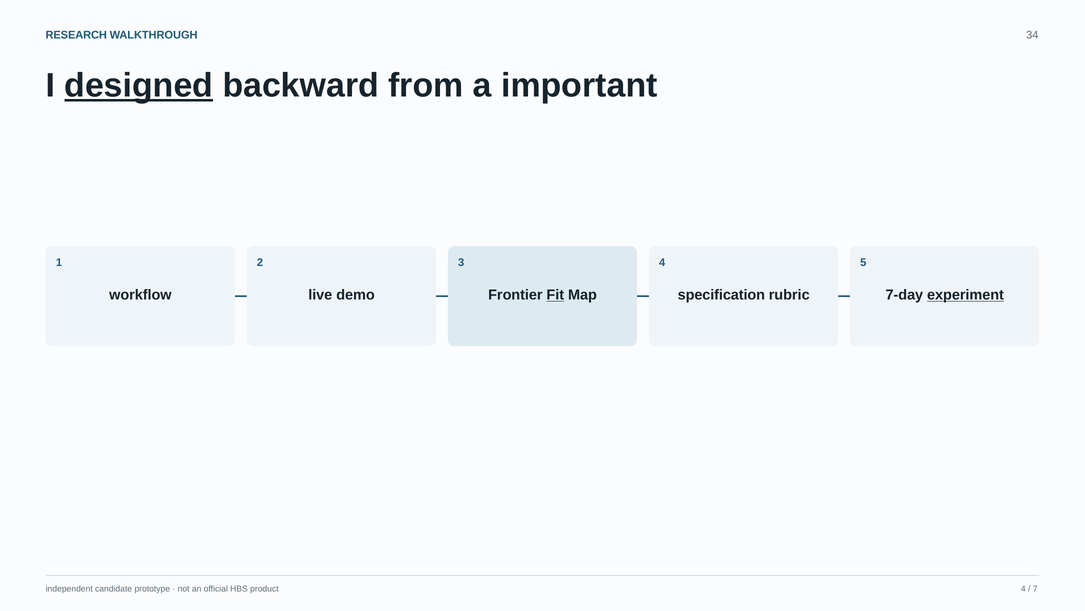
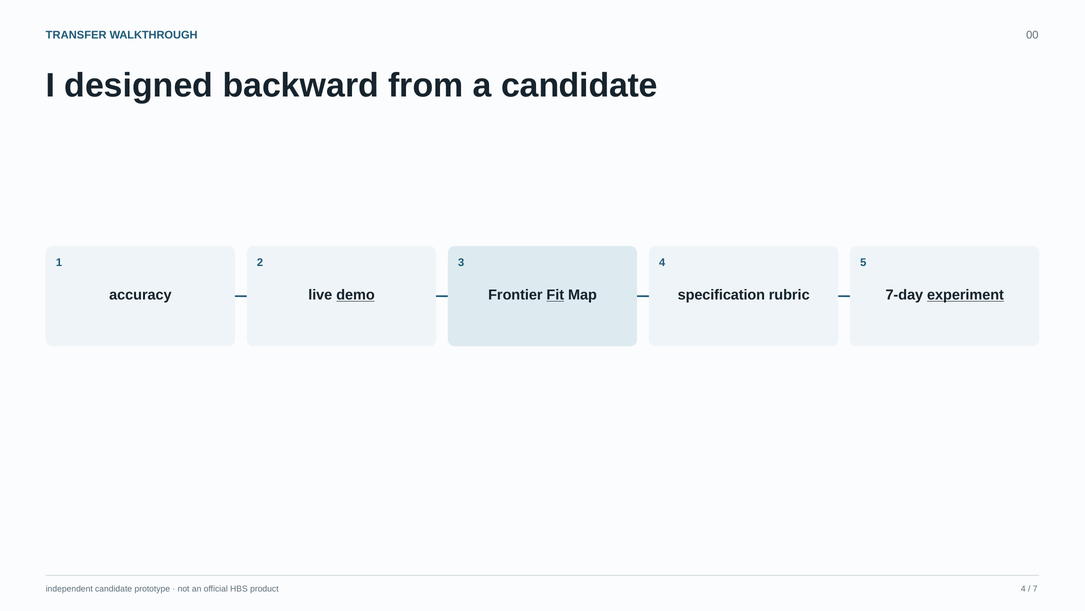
RESEARCH: RESEARCH -> TRANSFER (76, 35)
34: 34 -> 00 (1032, 35)
designed underline: present -> none (139, 86)
a important: important -> candidate (579, 86)
workflow: workflow -> accuracy (140, 295)
demo underline: none -> present (356, 295)
